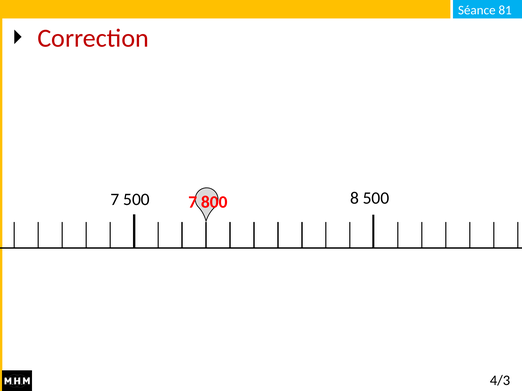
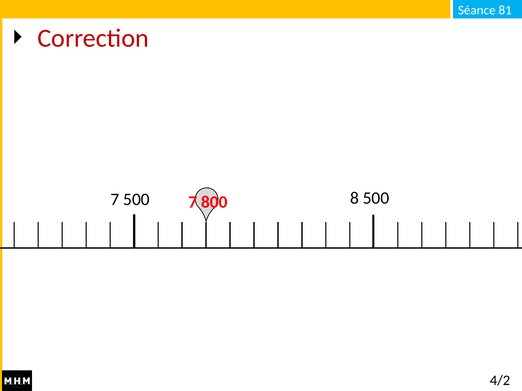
4/3: 4/3 -> 4/2 (500, 381)
